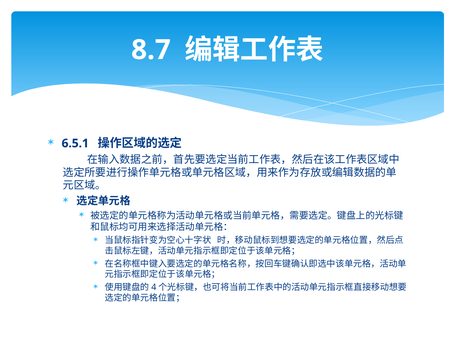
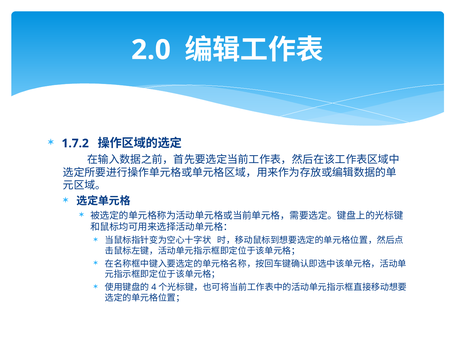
8.7: 8.7 -> 2.0 (151, 50)
6.5.1: 6.5.1 -> 1.7.2 (75, 143)
